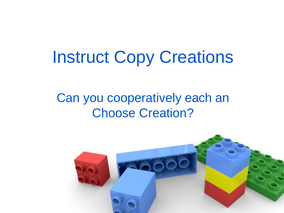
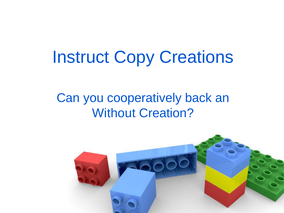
each: each -> back (198, 98)
Choose: Choose -> Without (114, 113)
